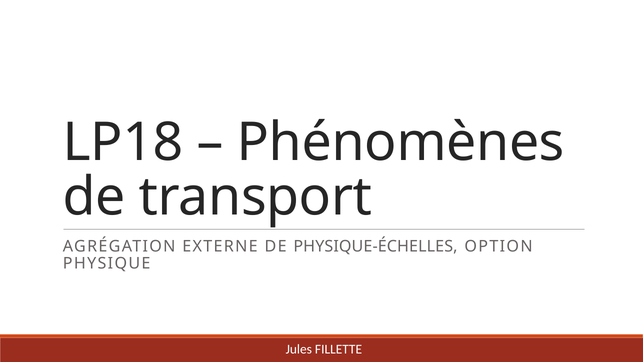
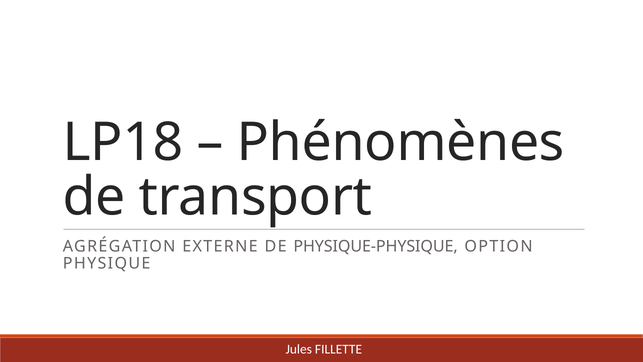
PHYSIQUE-ÉCHELLES: PHYSIQUE-ÉCHELLES -> PHYSIQUE-PHYSIQUE (376, 246)
